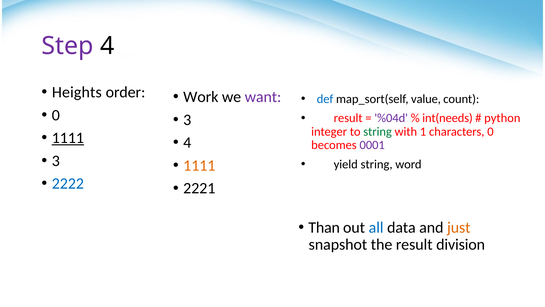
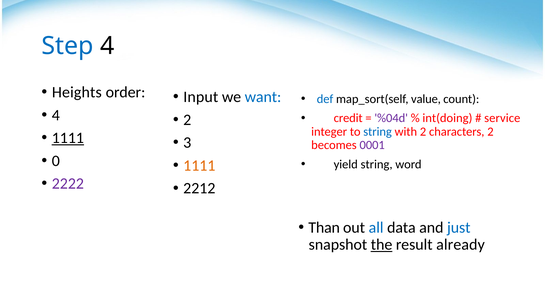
Step colour: purple -> blue (68, 46)
Work: Work -> Input (201, 97)
want colour: purple -> blue (263, 97)
0: 0 -> 4 (56, 115)
3: 3 -> 2 (187, 120)
result: result -> credit (348, 118)
int(needs: int(needs -> int(doing (447, 118)
python: python -> service (502, 118)
string colour: green -> blue (378, 131)
with 1: 1 -> 2 (423, 131)
characters 0: 0 -> 2 (490, 131)
4: 4 -> 3 (187, 142)
3: 3 -> 0 (56, 161)
2222 colour: blue -> purple (68, 183)
2221: 2221 -> 2212 (199, 188)
just colour: orange -> blue (459, 227)
the underline: none -> present (382, 244)
division: division -> already (460, 244)
